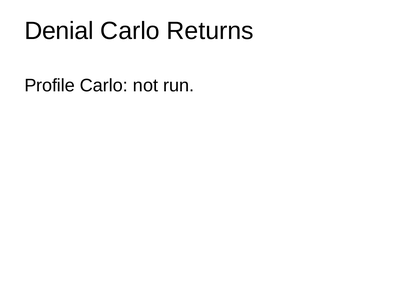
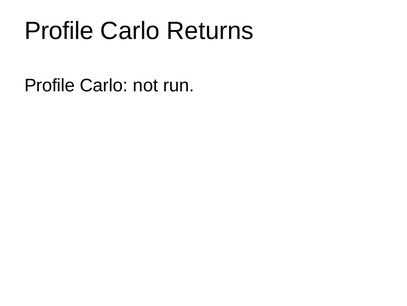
Denial: Denial -> Profile (59, 31)
